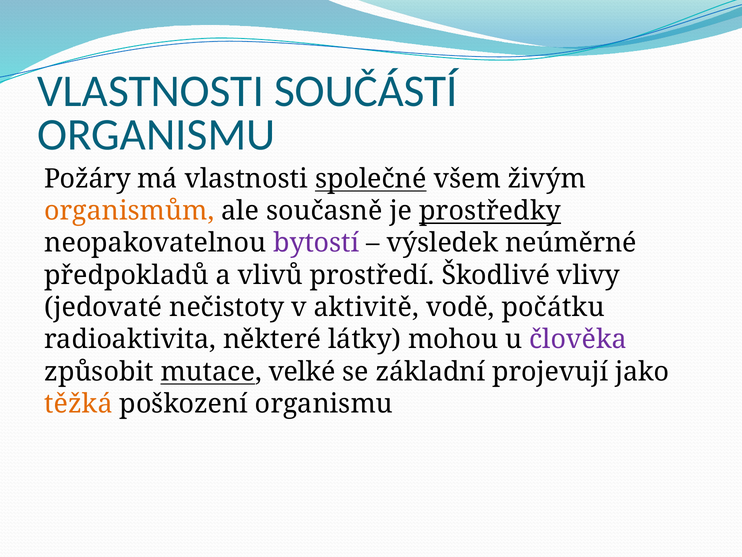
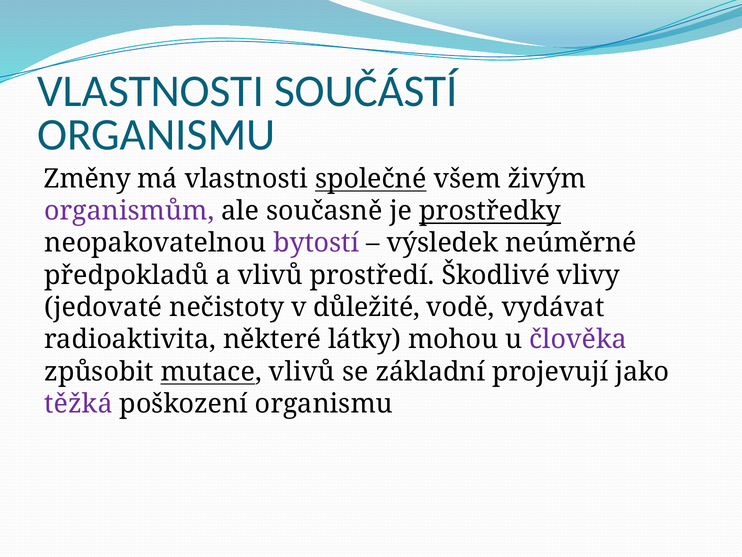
Požáry: Požáry -> Změny (87, 179)
organismům colour: orange -> purple (129, 211)
aktivitě: aktivitě -> důležité (367, 307)
počátku: počátku -> vydávat (553, 307)
mutace velké: velké -> vlivů (302, 371)
těžká colour: orange -> purple (78, 404)
